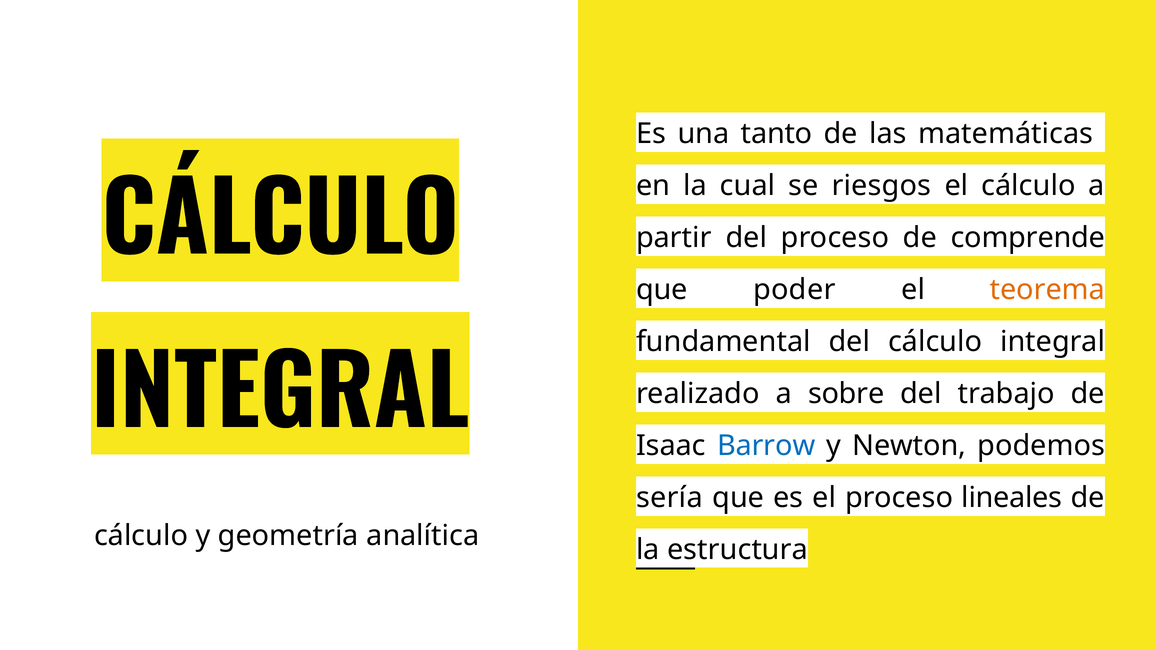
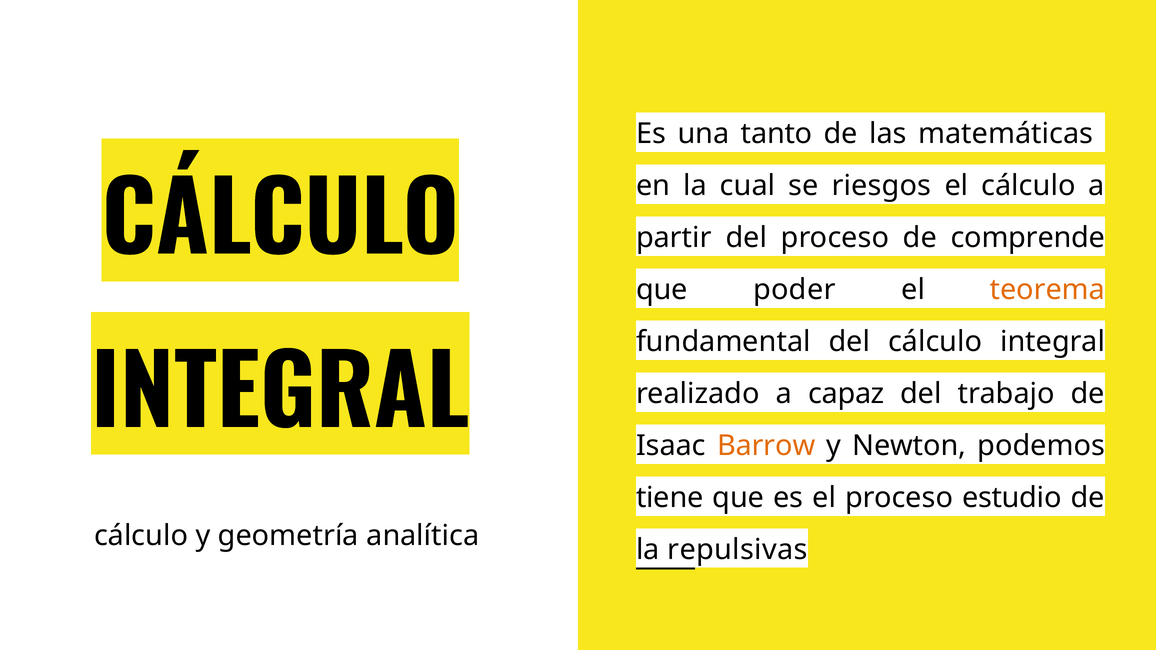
sobre: sobre -> capaz (846, 394)
Barrow colour: blue -> orange (766, 446)
sería: sería -> tiene (670, 498)
lineales: lineales -> estudio (1012, 498)
estructura: estructura -> repulsivas (737, 550)
